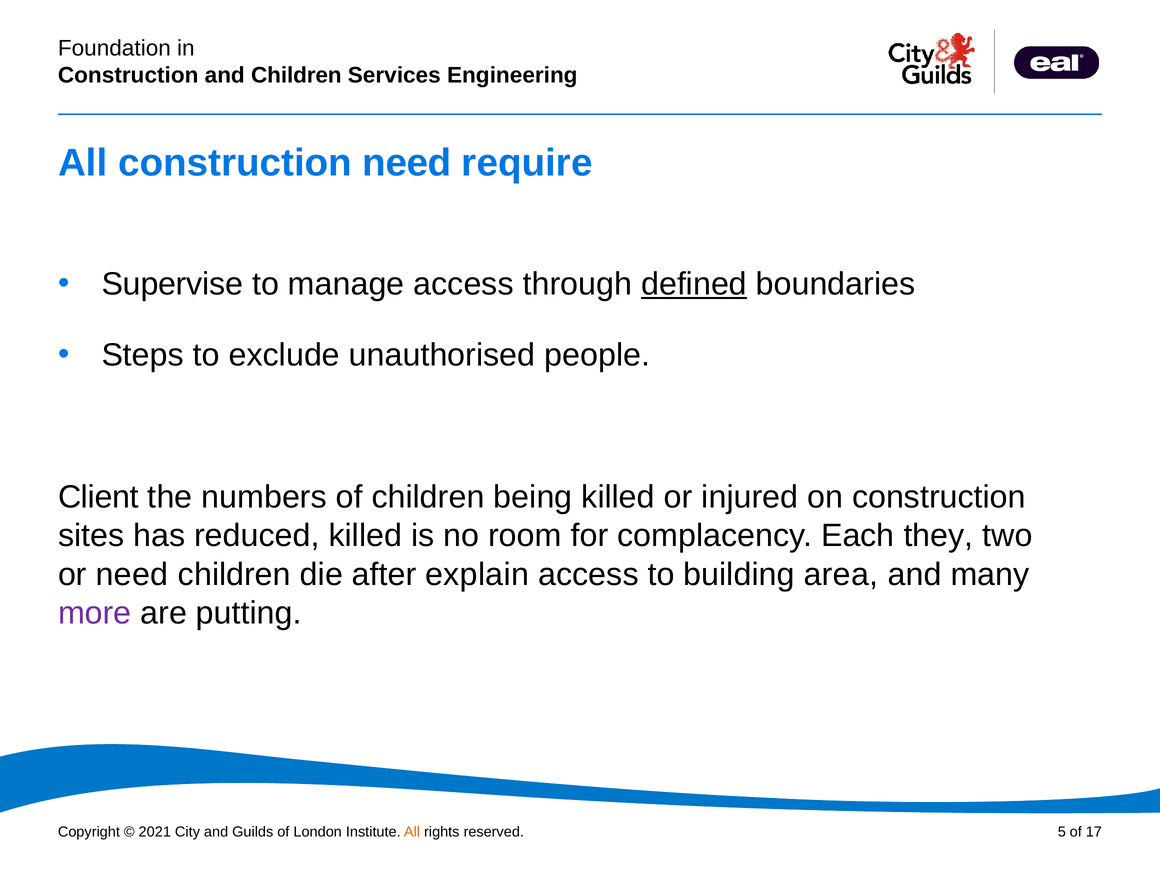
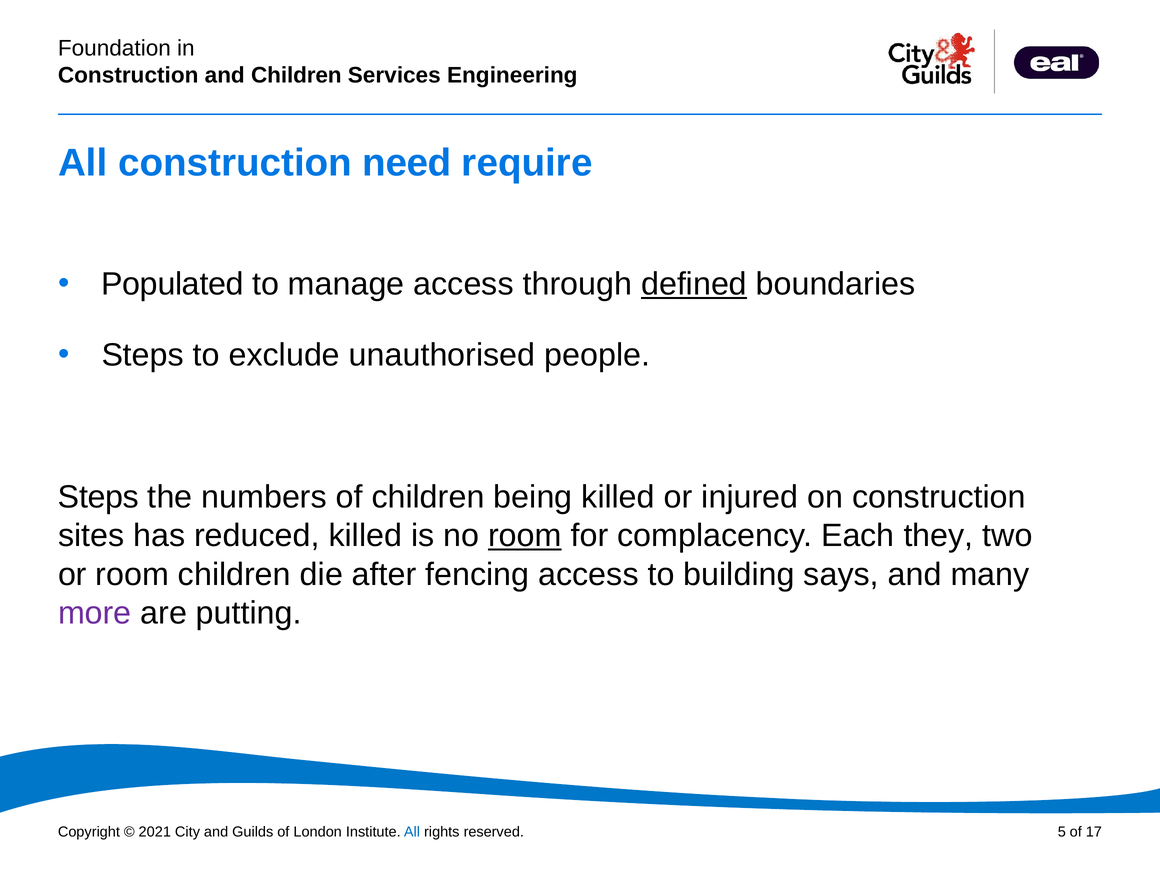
Supervise: Supervise -> Populated (172, 284)
Client: Client -> Steps (98, 497)
room underline: none -> present (525, 536)
or need: need -> room (132, 574)
explain: explain -> fencing (477, 574)
area: area -> says (841, 574)
All colour: orange -> blue (412, 832)
